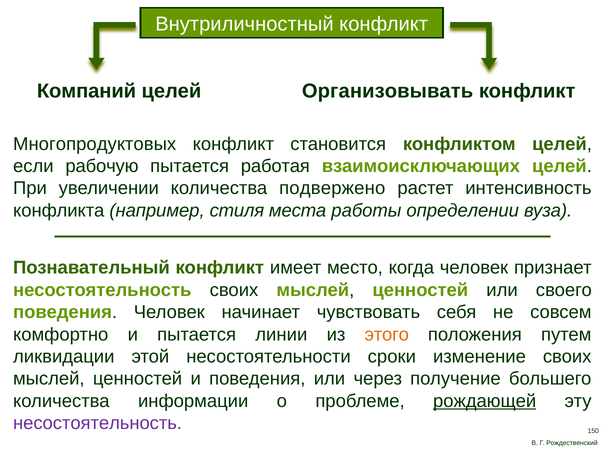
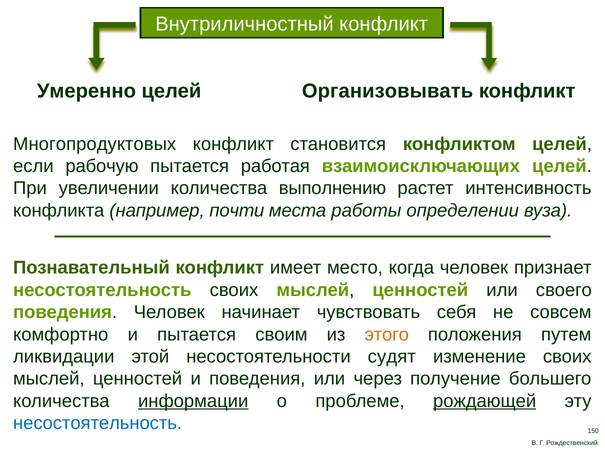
Компаний: Компаний -> Умеренно (86, 91)
подвержено: подвержено -> выполнению (332, 188)
стиля: стиля -> почти (237, 210)
линии: линии -> своим (281, 334)
сроки: сроки -> судят (392, 356)
информации underline: none -> present (193, 401)
несостоятельность colour: purple -> blue (98, 423)
